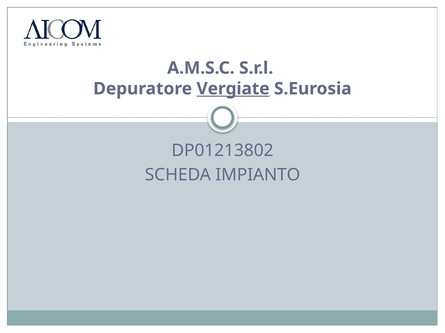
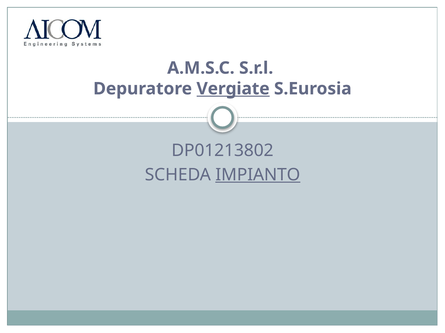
IMPIANTO underline: none -> present (258, 175)
